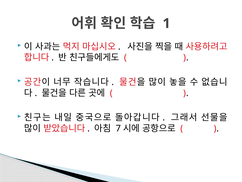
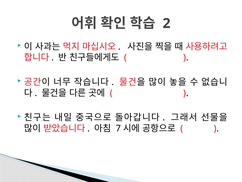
1: 1 -> 2 (167, 23)
